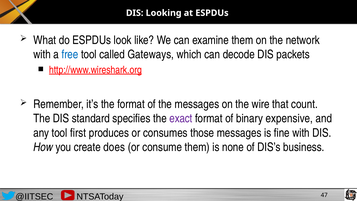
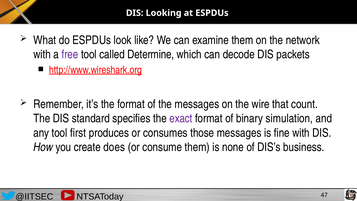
free colour: blue -> purple (70, 54)
Gateways: Gateways -> Determine (151, 54)
expensive: expensive -> simulation (289, 118)
